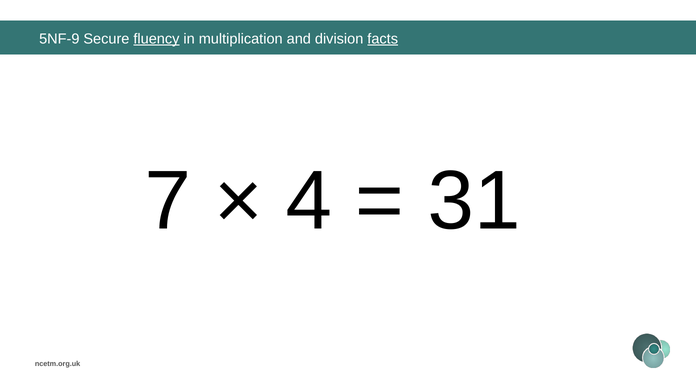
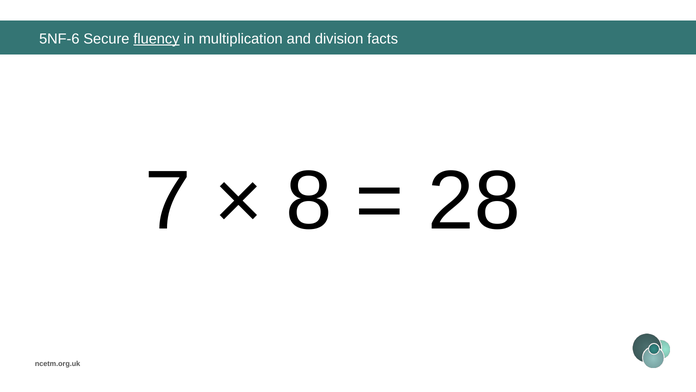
5NF-9: 5NF-9 -> 5NF-6 (59, 39)
facts underline: present -> none (383, 39)
4: 4 -> 8 (309, 201)
31: 31 -> 28 (474, 201)
